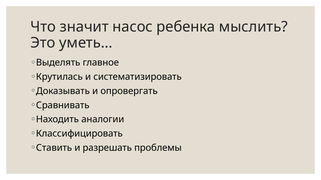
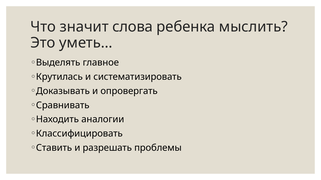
насос: насос -> слова (133, 27)
